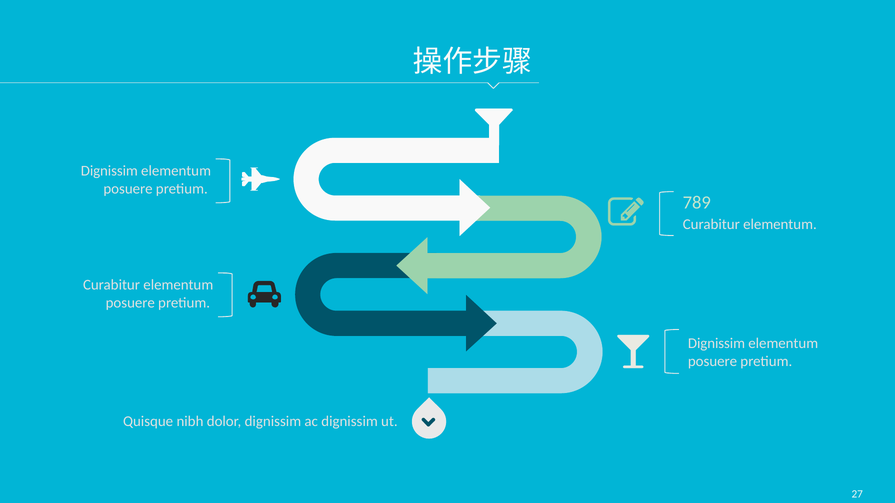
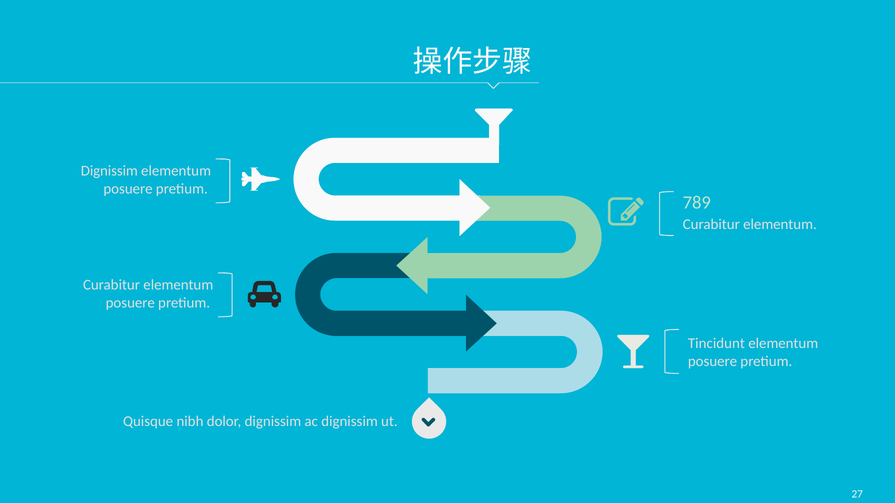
Dignissim: Dignissim -> Tincidunt (716, 344)
